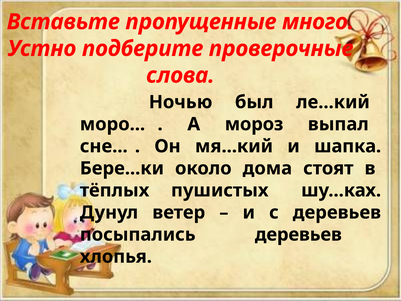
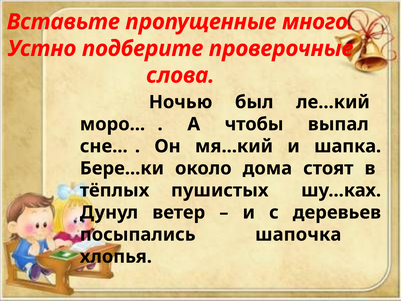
мороз: мороз -> чтобы (254, 124)
посыпались деревьев: деревьев -> шапочка (298, 234)
